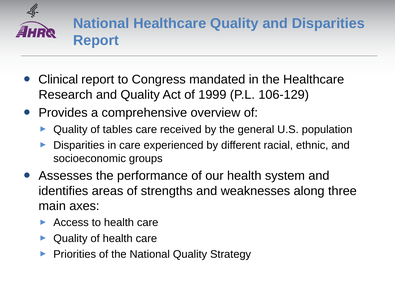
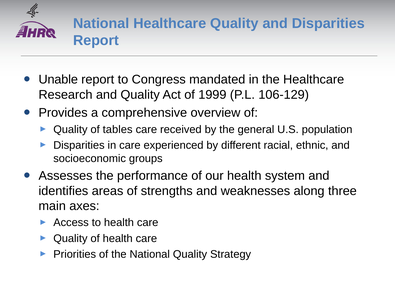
Clinical: Clinical -> Unable (58, 80)
